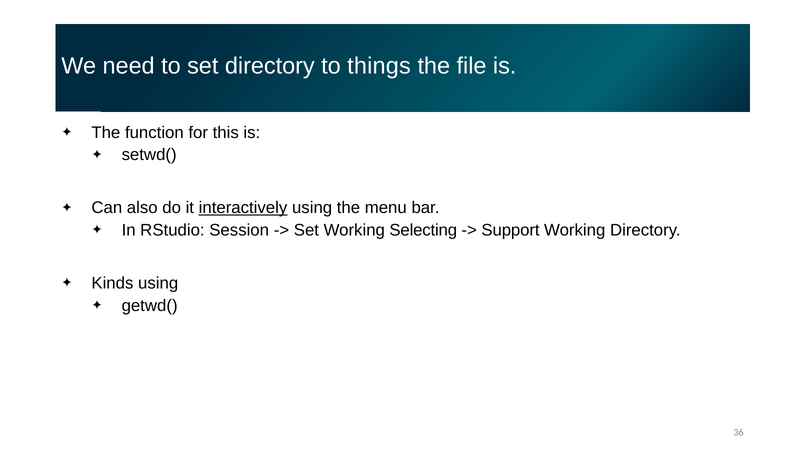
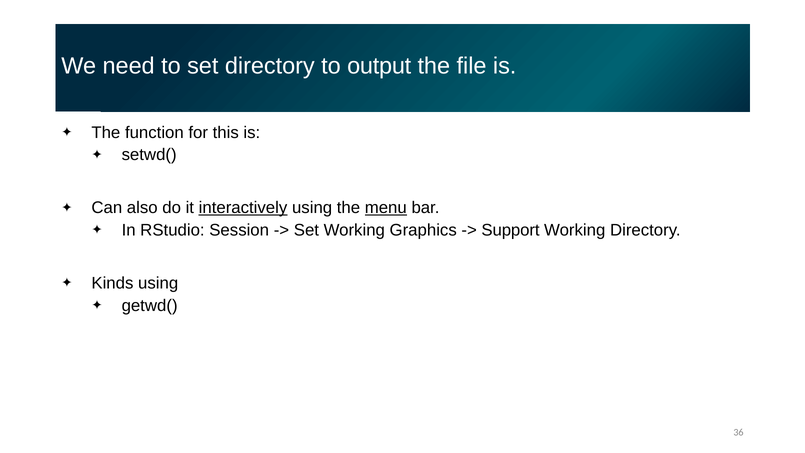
things: things -> output (379, 66)
menu underline: none -> present (386, 208)
Selecting: Selecting -> Graphics (423, 230)
